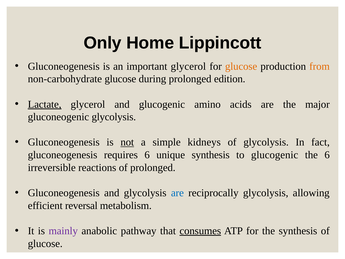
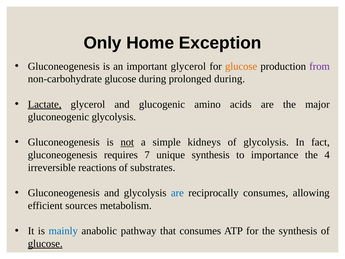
Lippincott: Lippincott -> Exception (220, 43)
from colour: orange -> purple (320, 66)
prolonged edition: edition -> during (230, 79)
requires 6: 6 -> 7 (147, 155)
to glucogenic: glucogenic -> importance (275, 155)
the 6: 6 -> 4 (327, 155)
of prolonged: prolonged -> substrates (153, 167)
reciprocally glycolysis: glycolysis -> consumes (266, 193)
reversal: reversal -> sources (81, 205)
mainly colour: purple -> blue (63, 231)
consumes underline: present -> none (200, 231)
glucose underline: none -> present (45, 243)
